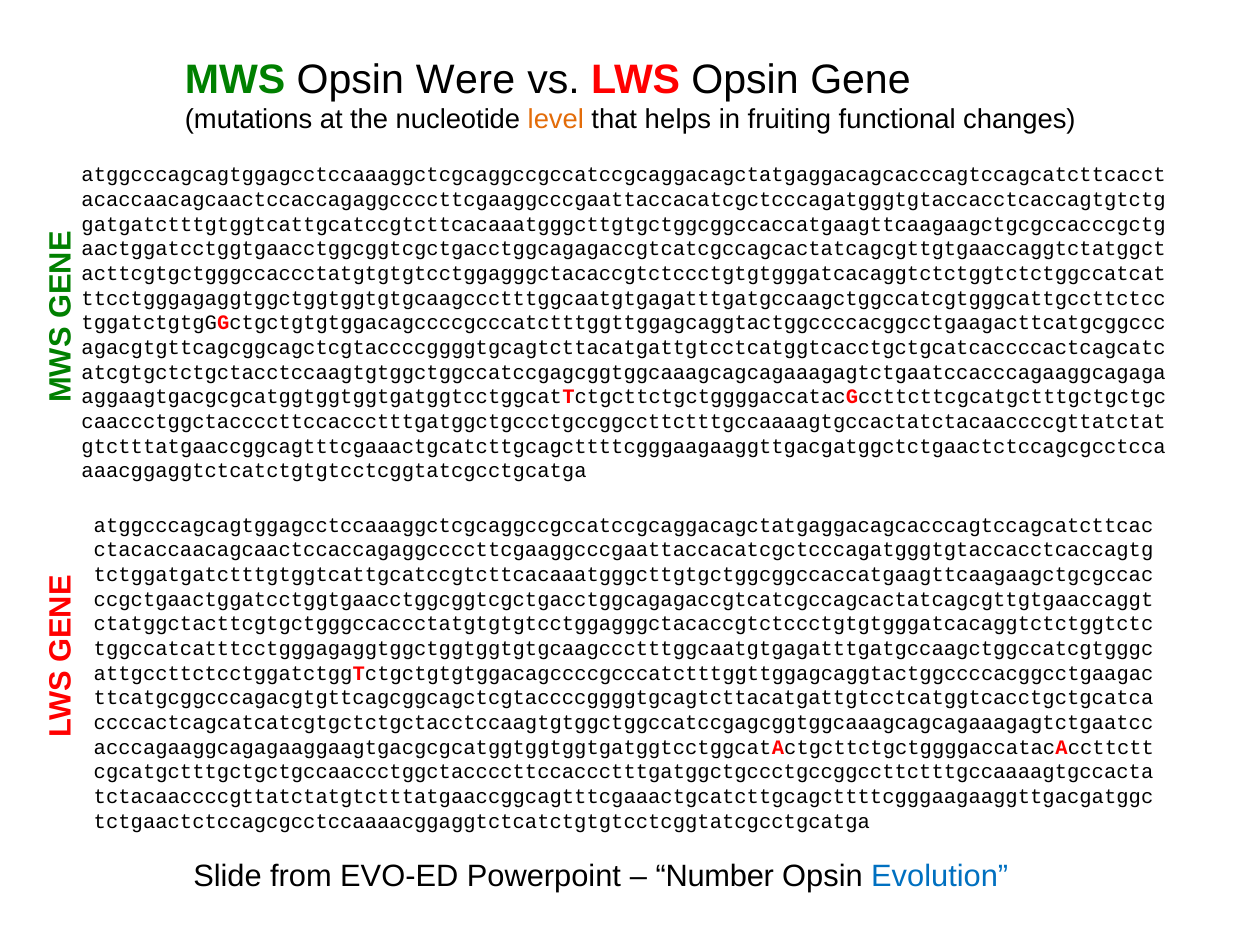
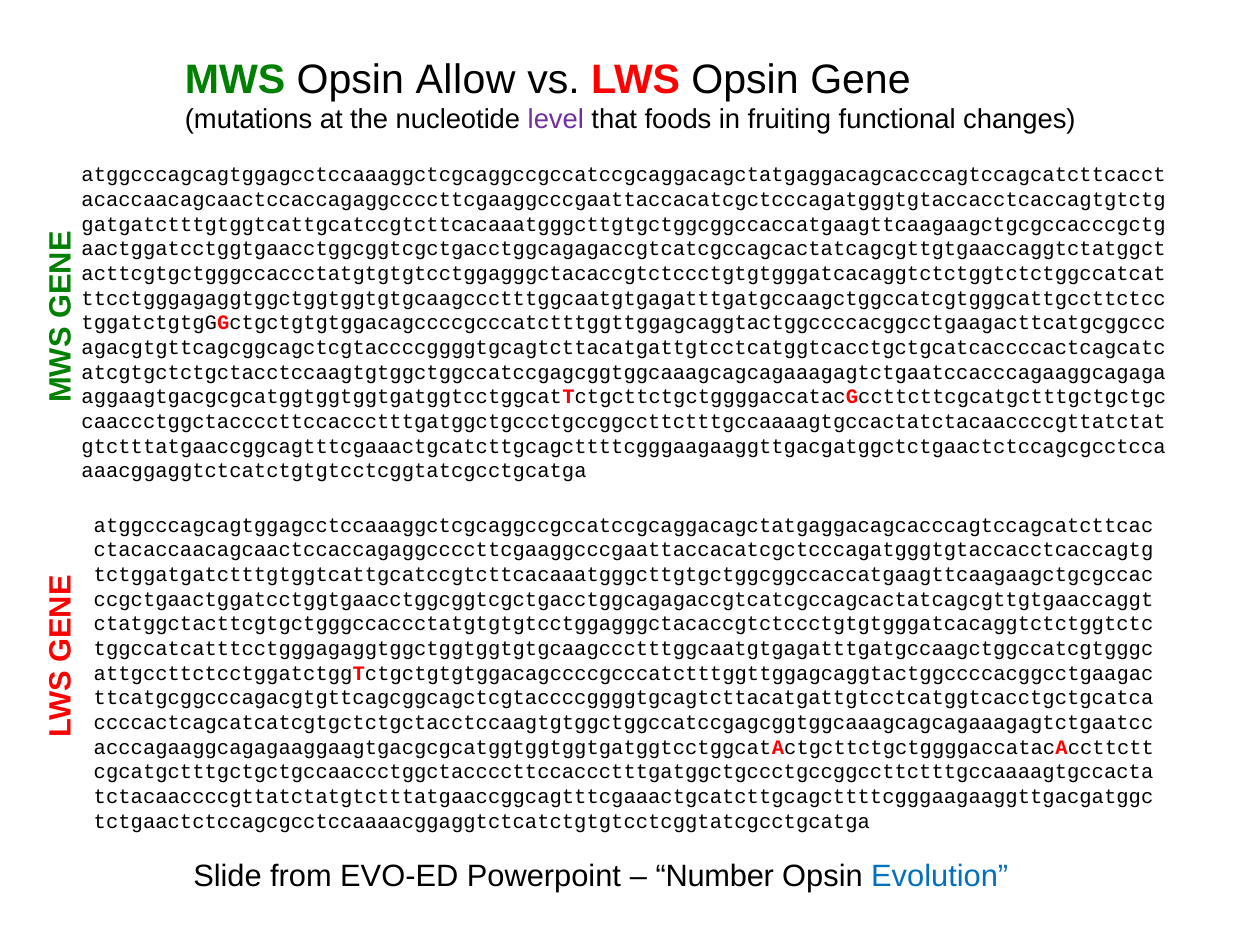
Were: Were -> Allow (466, 80)
level colour: orange -> purple (556, 120)
helps: helps -> foods (678, 120)
